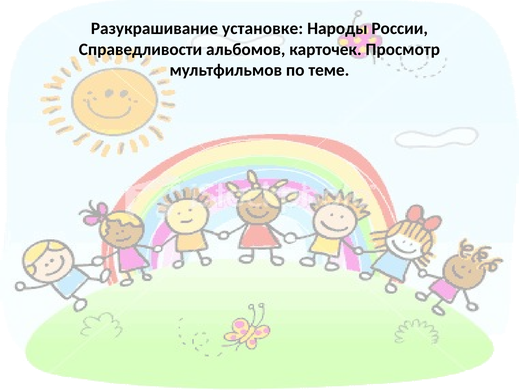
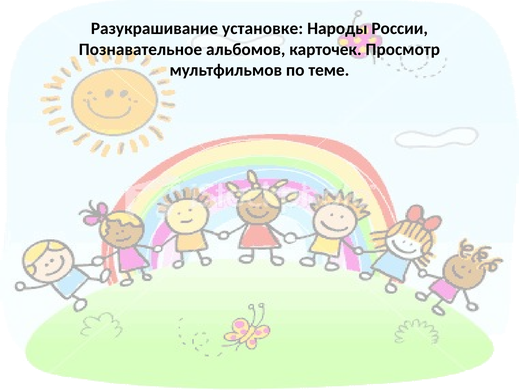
Справедливости: Справедливости -> Познавательное (140, 49)
